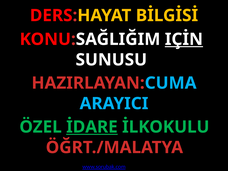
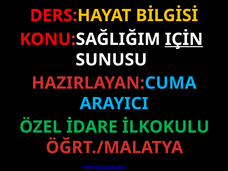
İDARE underline: present -> none (92, 127)
